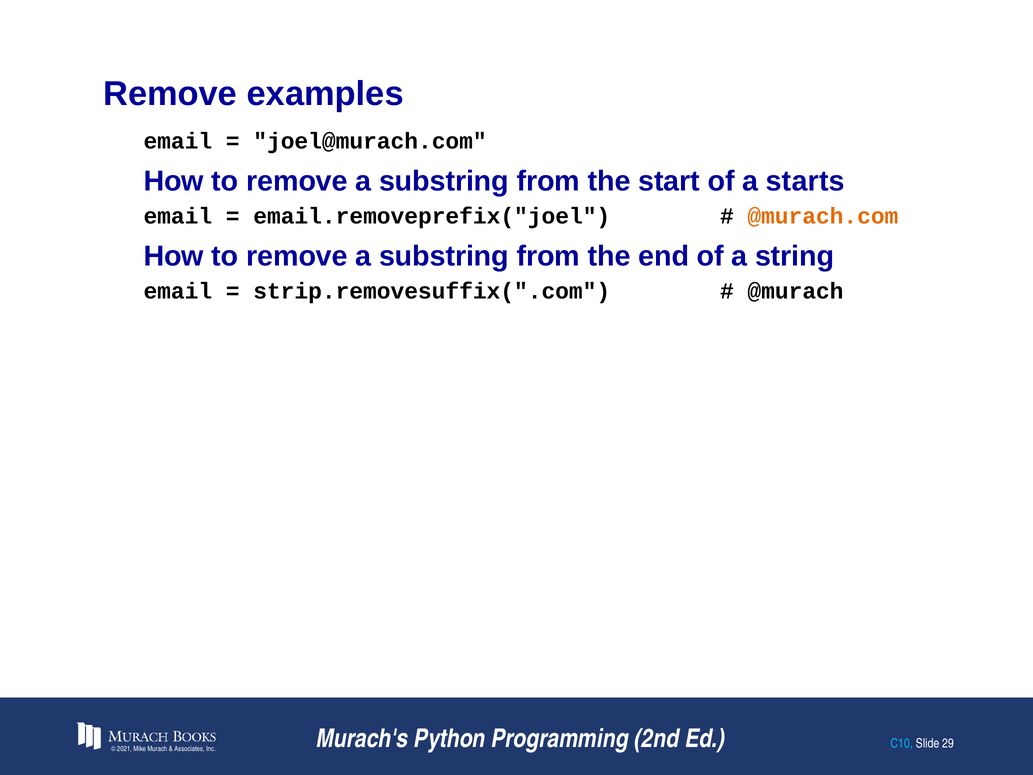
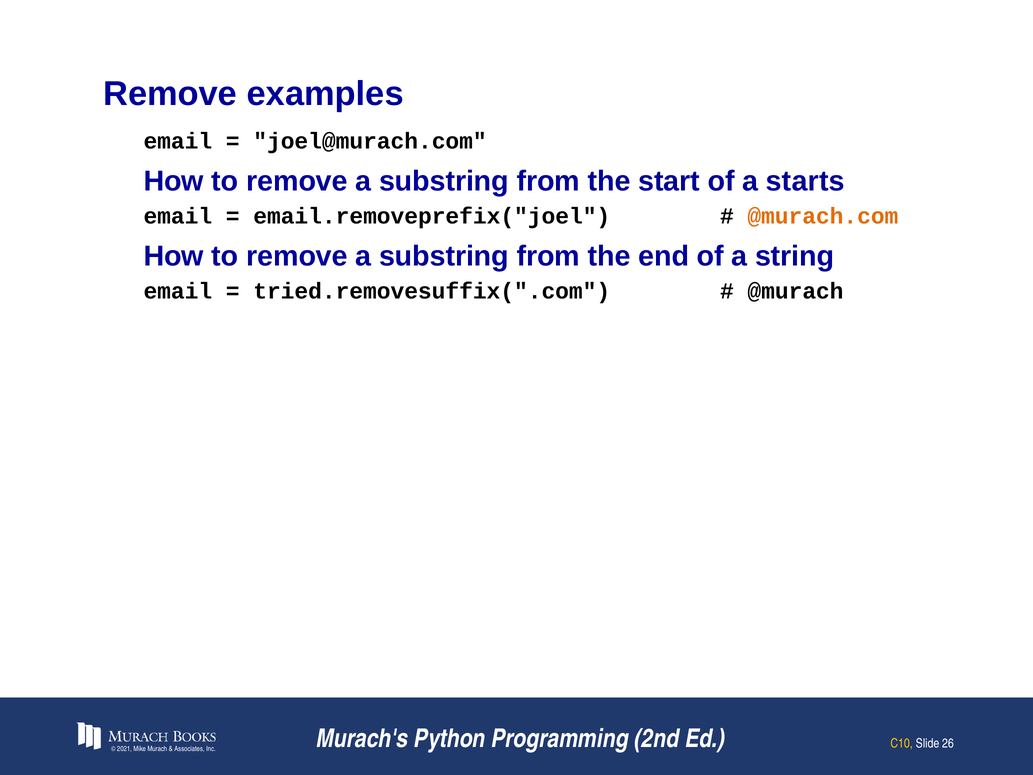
strip.removesuffix(".com: strip.removesuffix(".com -> tried.removesuffix(".com (432, 291)
C10 colour: light blue -> yellow (902, 743)
29: 29 -> 26 (948, 743)
